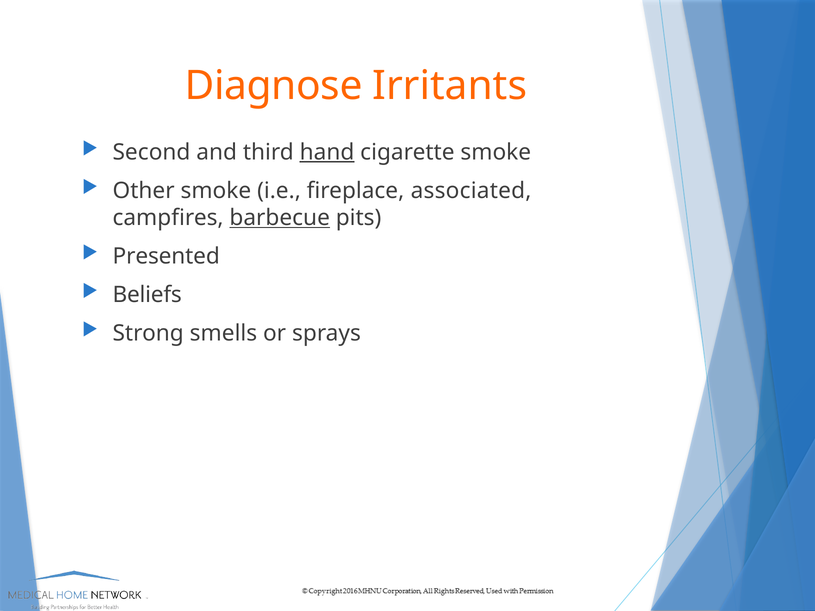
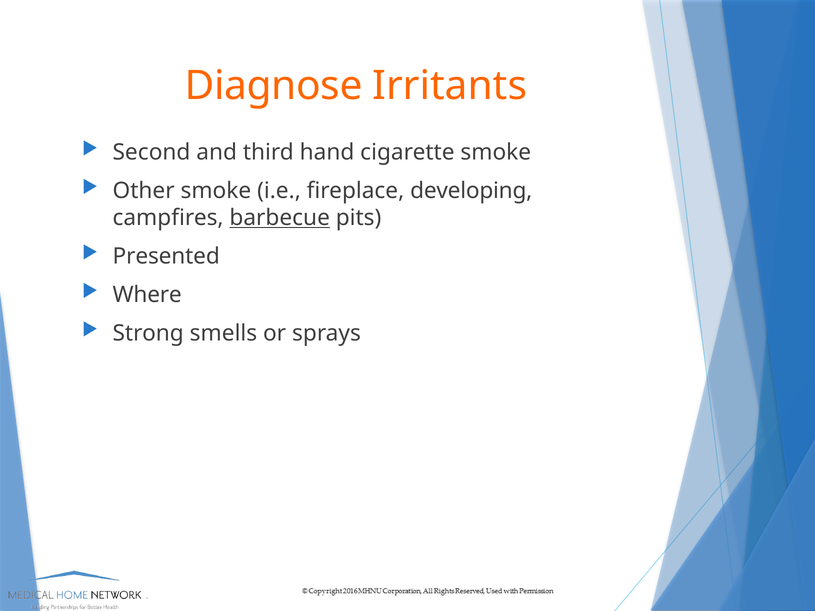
hand underline: present -> none (327, 152)
associated: associated -> developing (471, 191)
Beliefs: Beliefs -> Where (147, 295)
